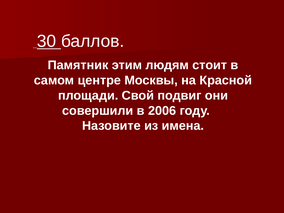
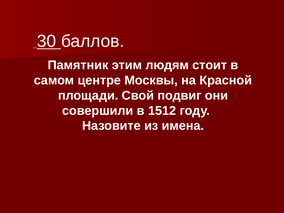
2006: 2006 -> 1512 (162, 111)
